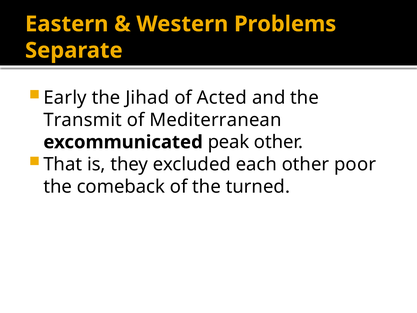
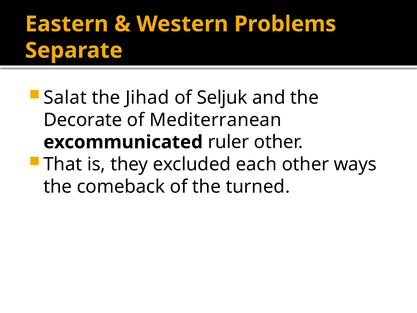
Early: Early -> Salat (65, 98)
Acted: Acted -> Seljuk (222, 98)
Transmit: Transmit -> Decorate (83, 120)
peak: peak -> ruler (228, 142)
poor: poor -> ways (355, 164)
